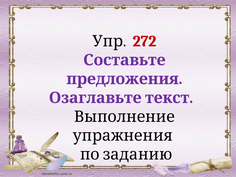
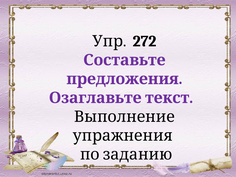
272 colour: red -> black (145, 41)
